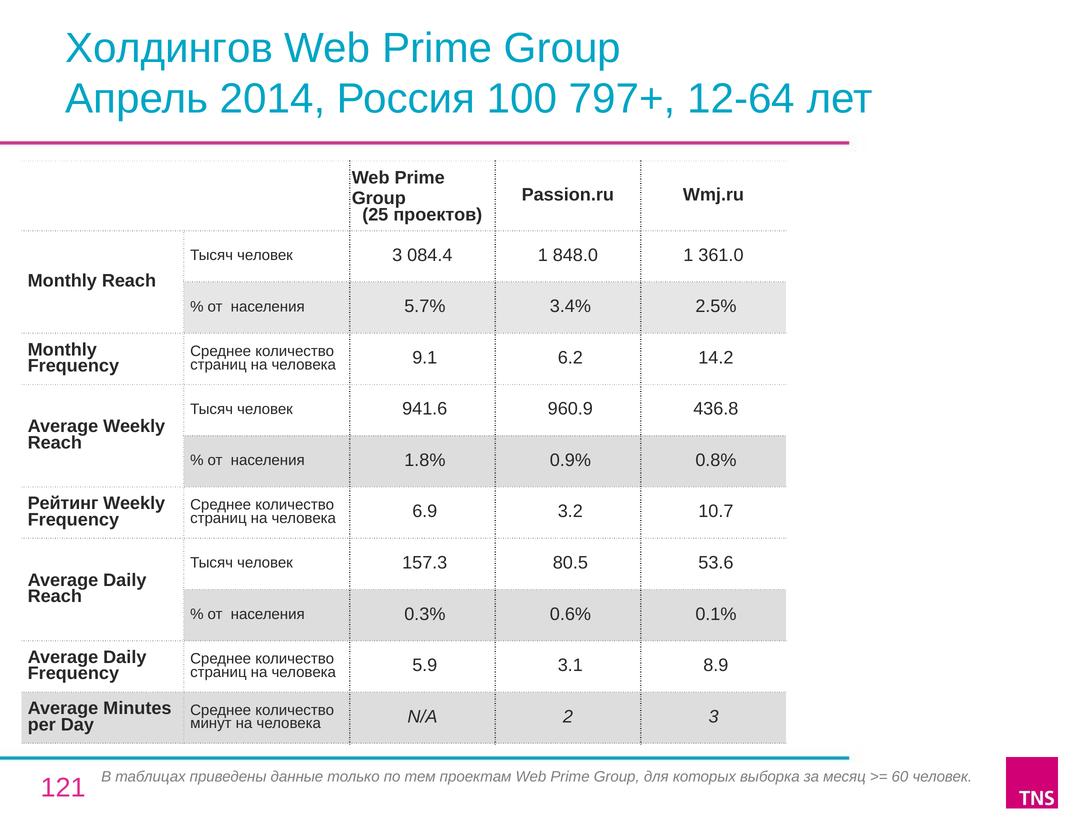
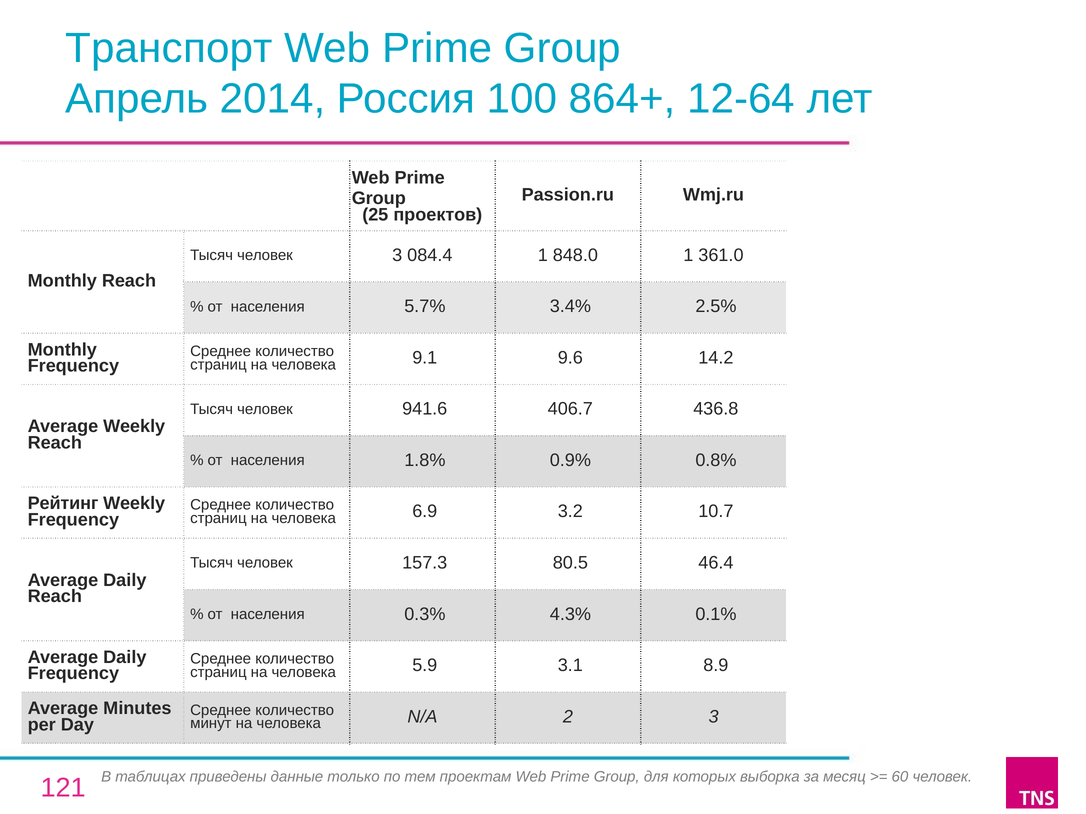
Холдингов: Холдингов -> Транспорт (169, 48)
797+: 797+ -> 864+ (622, 99)
6.2: 6.2 -> 9.6 (570, 358)
960.9: 960.9 -> 406.7 (570, 409)
53.6: 53.6 -> 46.4 (716, 563)
0.6%: 0.6% -> 4.3% (570, 614)
